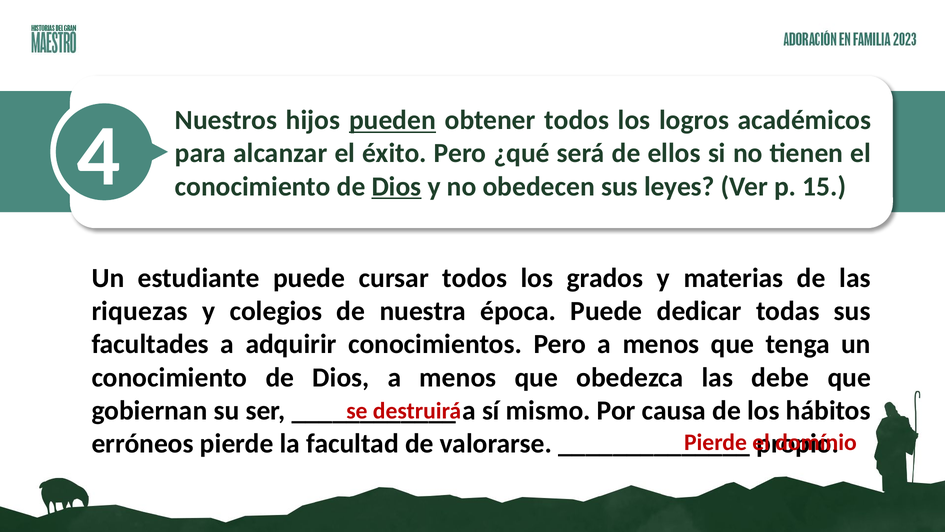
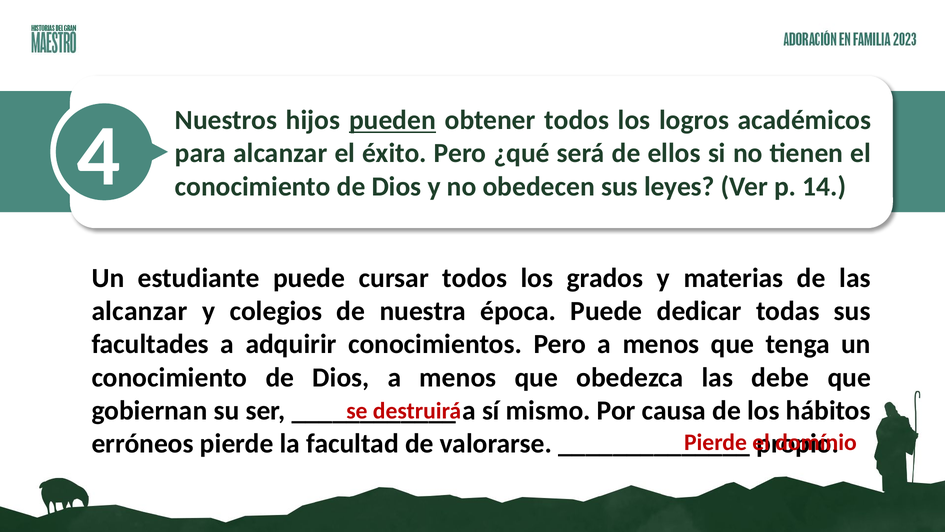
Dios underline: present -> none (397, 186)
15: 15 -> 14 (824, 186)
riquezas: riquezas -> alcanzar (140, 311)
